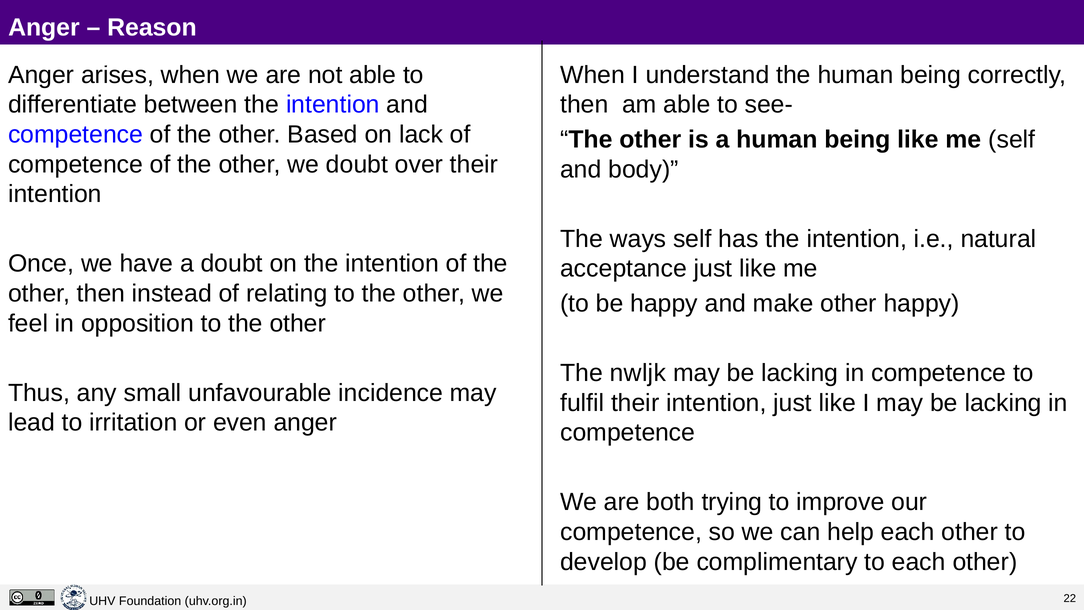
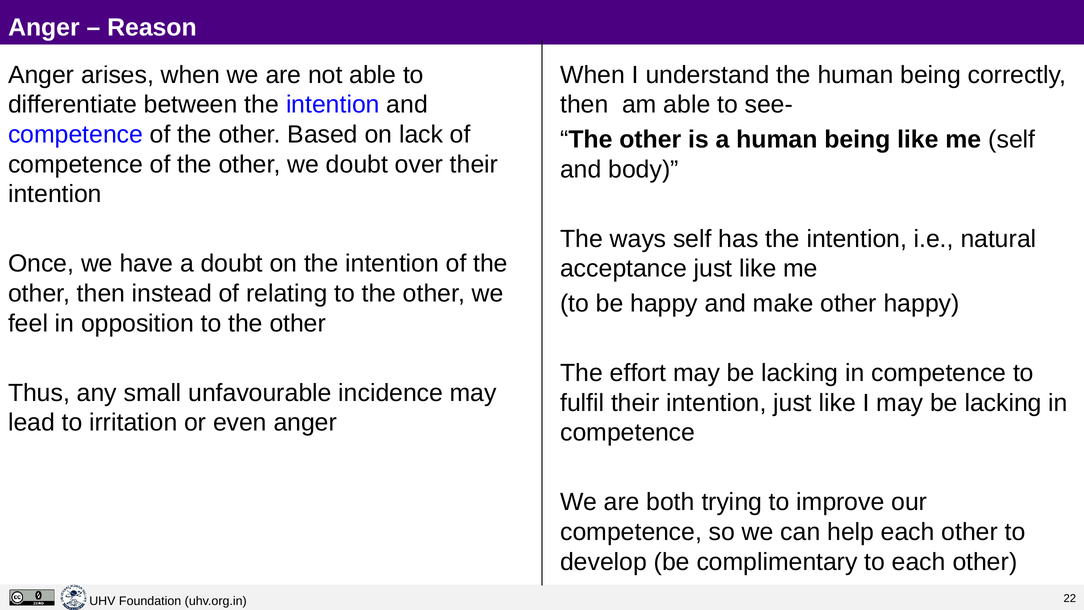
nwljk: nwljk -> effort (638, 373)
